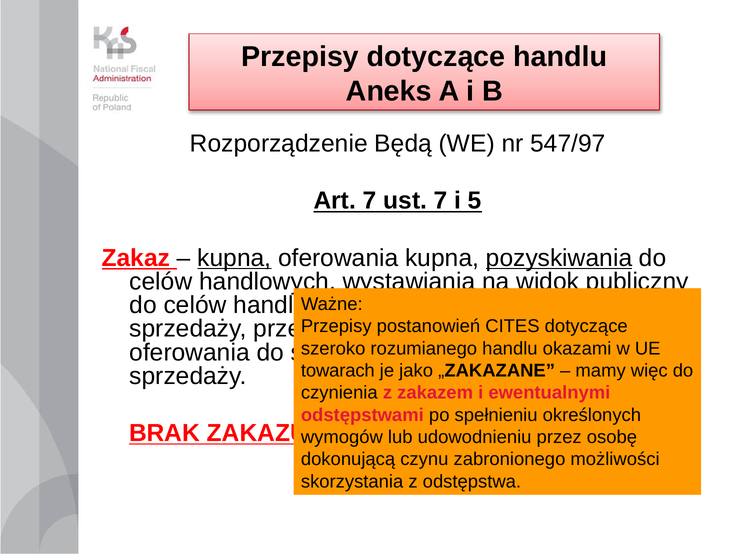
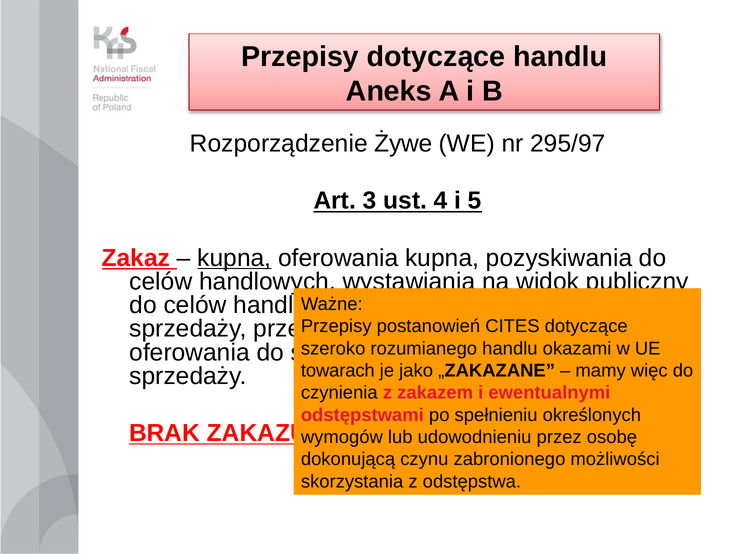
Będą: Będą -> Żywe (403, 144)
547/97: 547/97 -> 295/97 (568, 144)
Art 7: 7 -> 3 (370, 201)
ust 7: 7 -> 4 (441, 201)
pozyskiwania underline: present -> none (559, 258)
